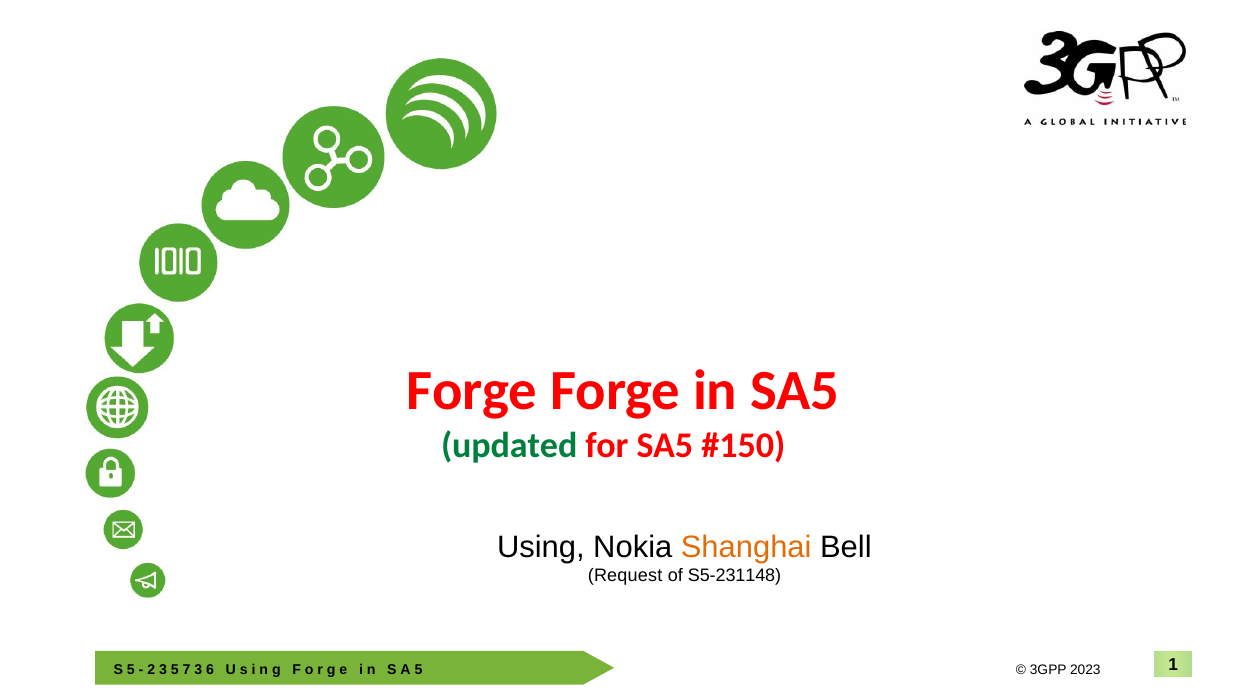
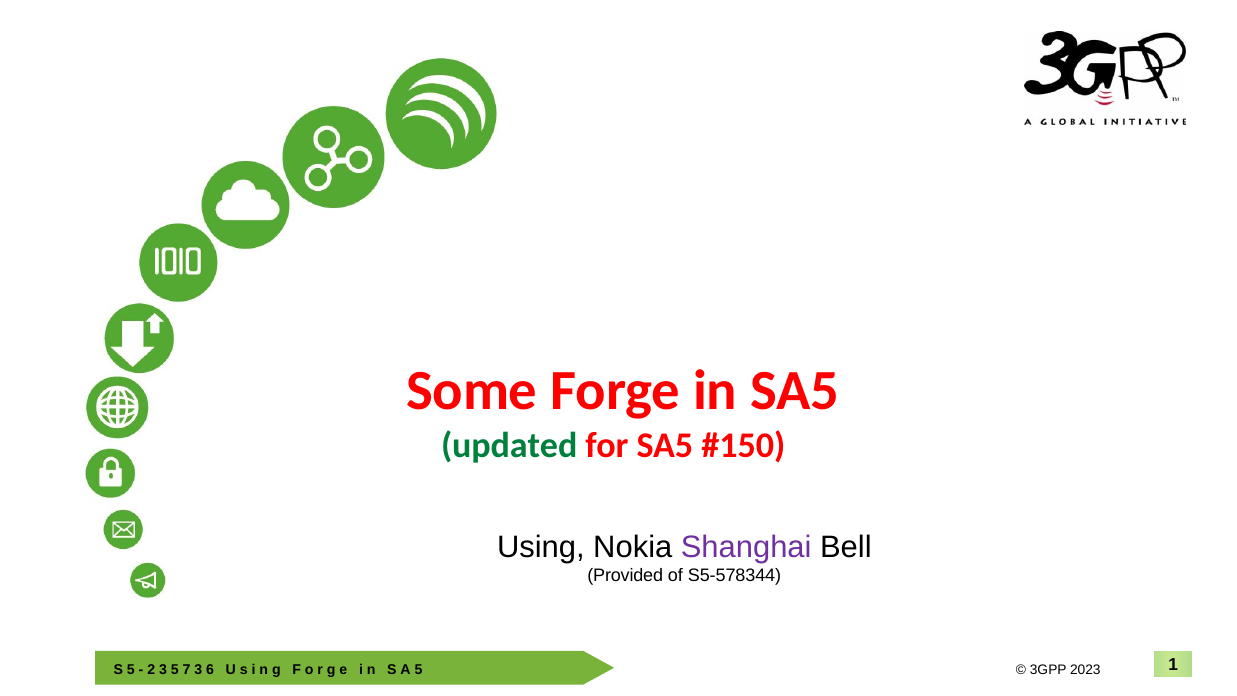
Forge: Forge -> Some (472, 391)
Shanghai colour: orange -> purple (746, 547)
Request: Request -> Provided (625, 575)
S5-231148: S5-231148 -> S5-578344 (735, 575)
